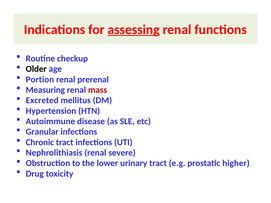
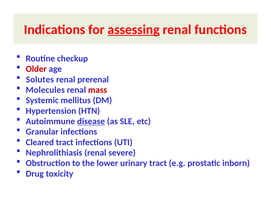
Older colour: black -> red (36, 69)
Portion: Portion -> Solutes (40, 80)
Measuring: Measuring -> Molecules (45, 90)
Excreted: Excreted -> Systemic (42, 101)
disease underline: none -> present (91, 121)
Chronic: Chronic -> Cleared (40, 142)
higher: higher -> inborn (236, 163)
